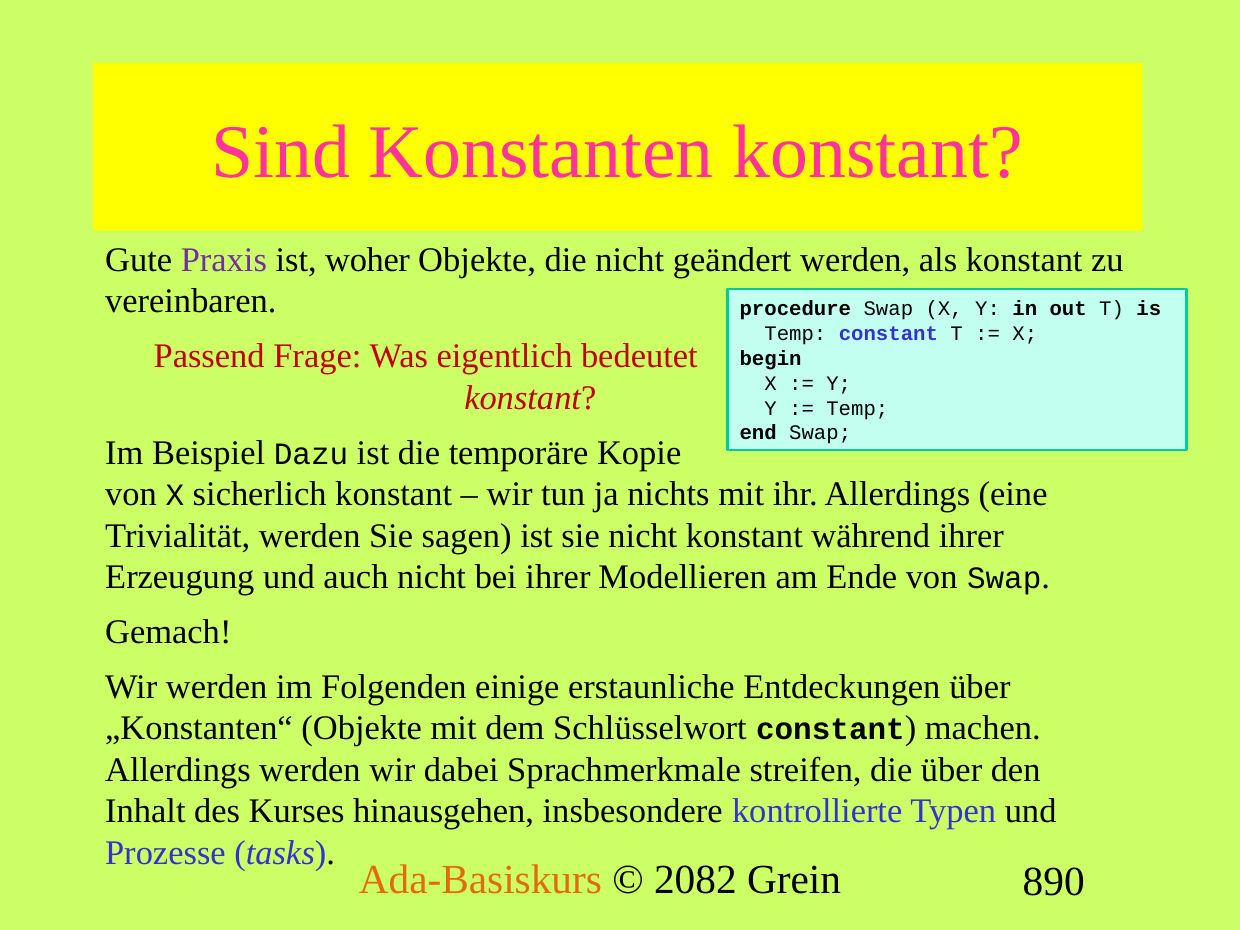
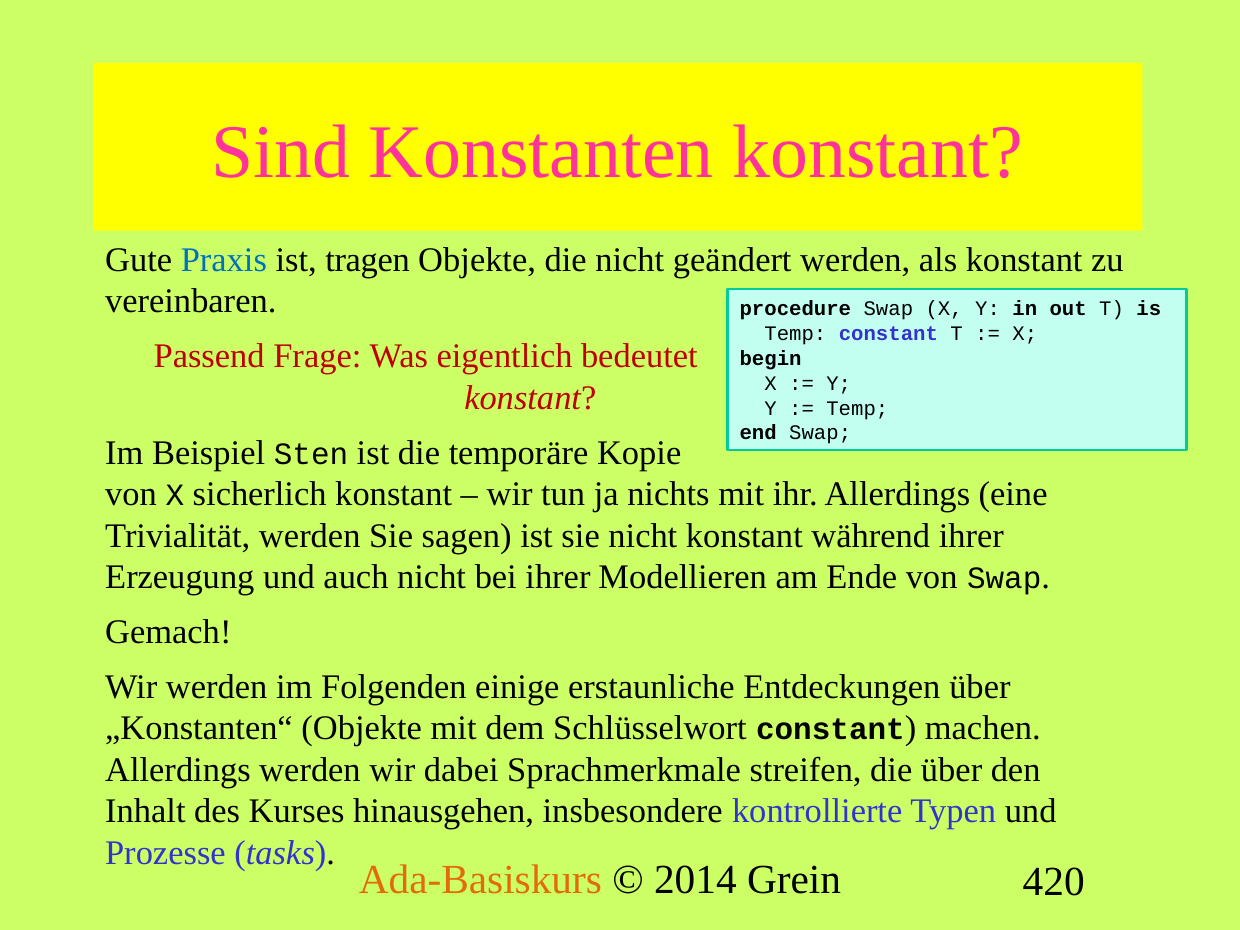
Praxis colour: purple -> blue (224, 260)
woher: woher -> tragen (368, 260)
Dazu: Dazu -> Sten (311, 454)
2082: 2082 -> 2014 (695, 880)
890: 890 -> 420 (1054, 881)
